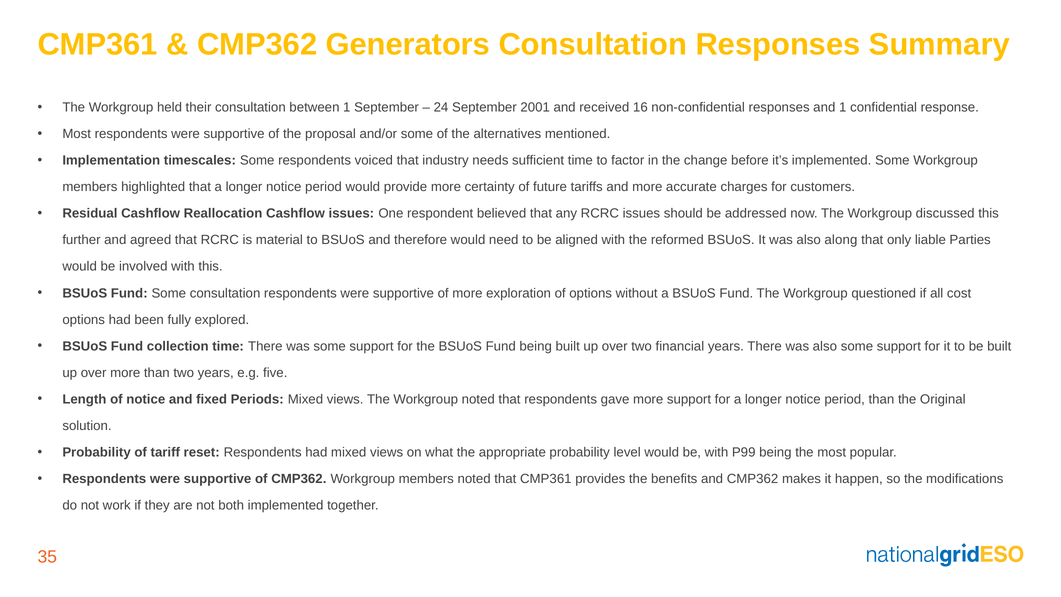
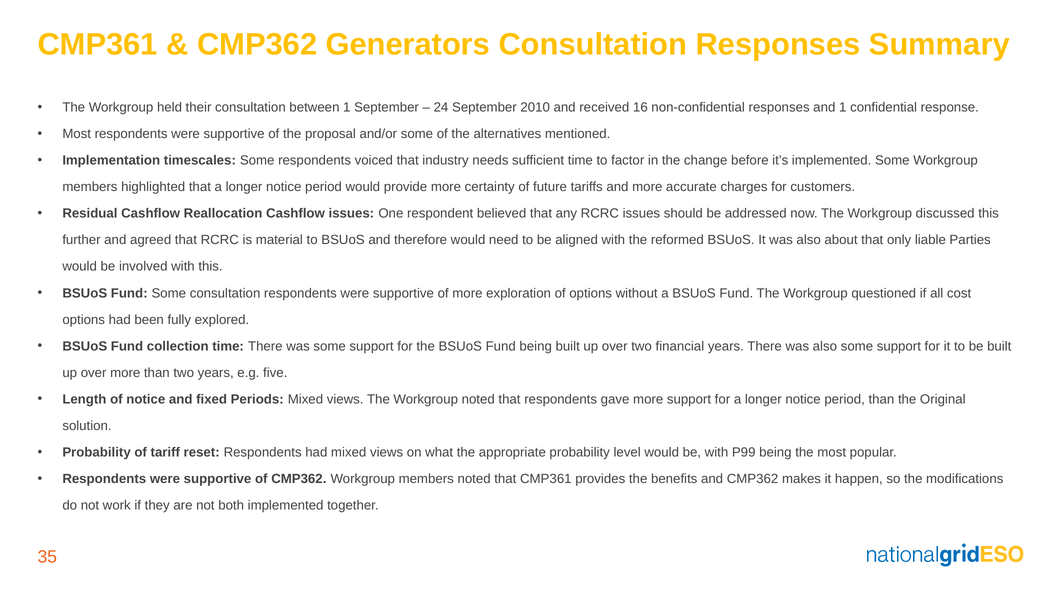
2001: 2001 -> 2010 (535, 107)
along: along -> about (841, 240)
